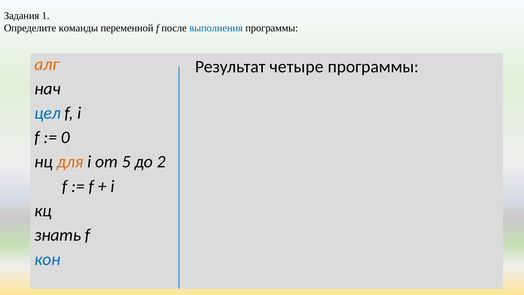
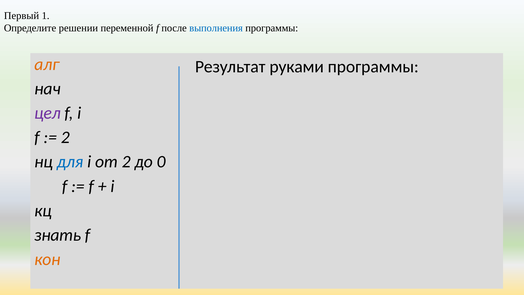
Задания: Задания -> Первый (21, 16)
команды: команды -> решении (78, 28)
четыре: четыре -> руками (297, 67)
цел colour: blue -> purple (47, 113)
0: 0 -> 2 (65, 137)
для colour: orange -> blue (70, 162)
от 5: 5 -> 2 (126, 162)
2: 2 -> 0 (161, 162)
кон colour: blue -> orange (47, 259)
